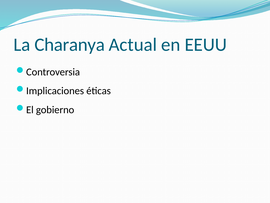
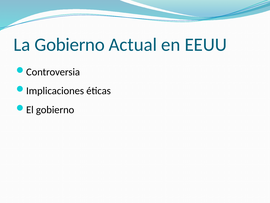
La Charanya: Charanya -> Gobierno (70, 45)
